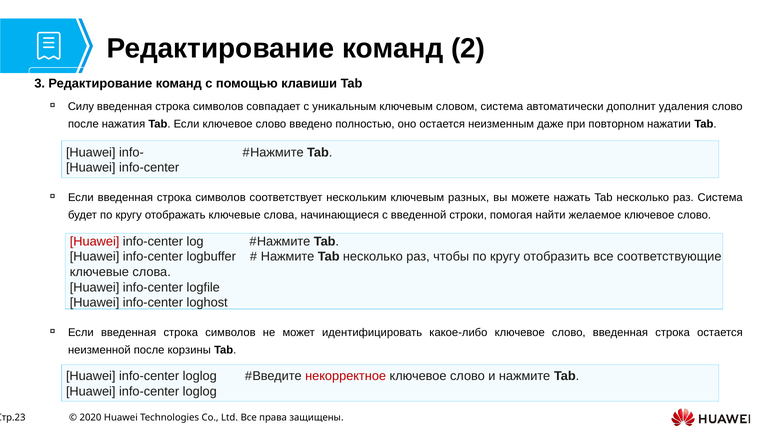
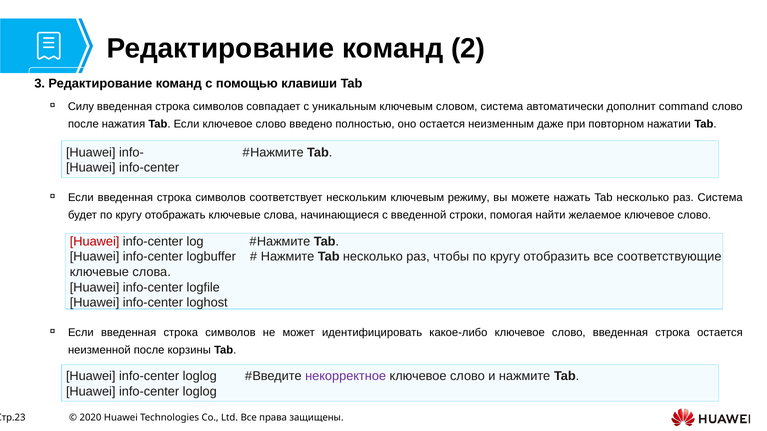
удаления: удаления -> command (684, 107)
разных: разных -> режиму (469, 198)
некорректное colour: red -> purple (346, 377)
